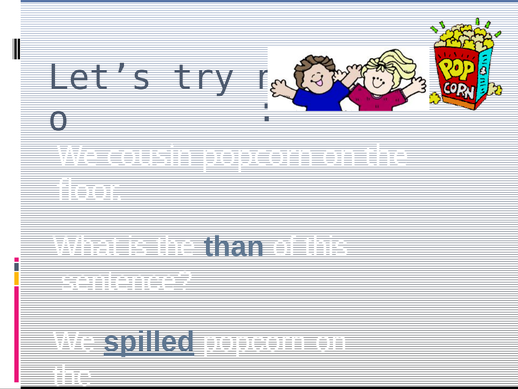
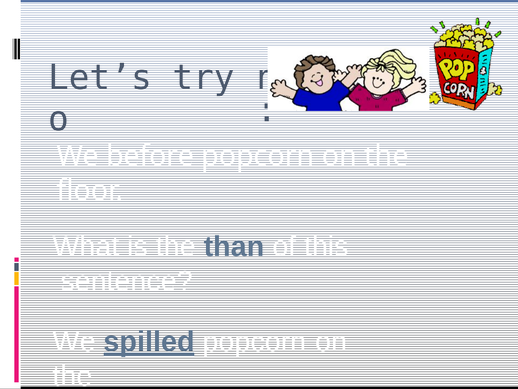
cousin: cousin -> before (150, 156)
